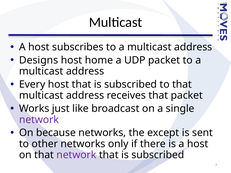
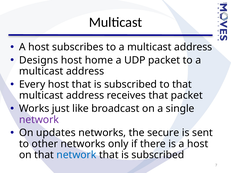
because: because -> updates (56, 133)
except: except -> secure (163, 133)
network colour: purple -> blue (76, 155)
